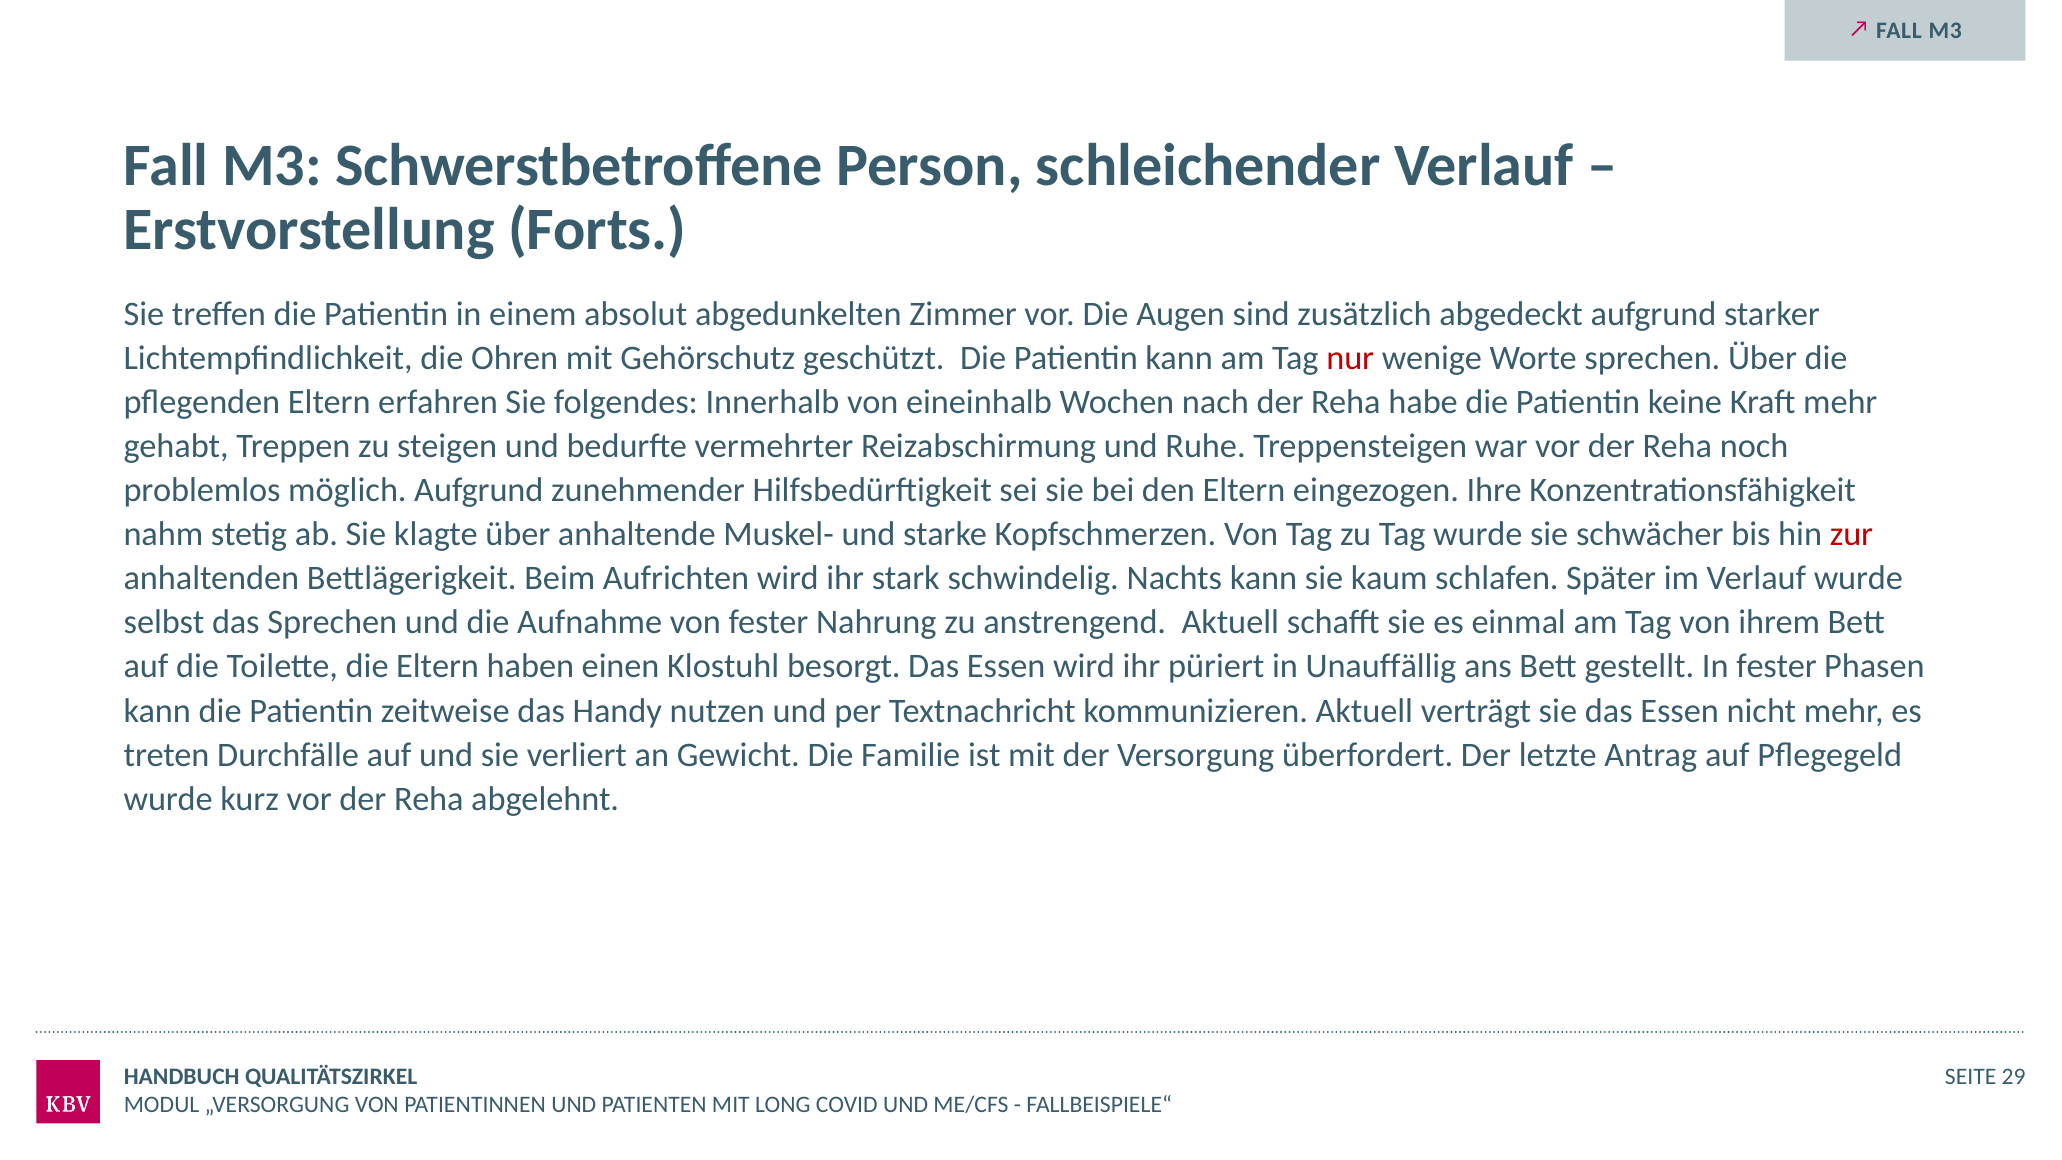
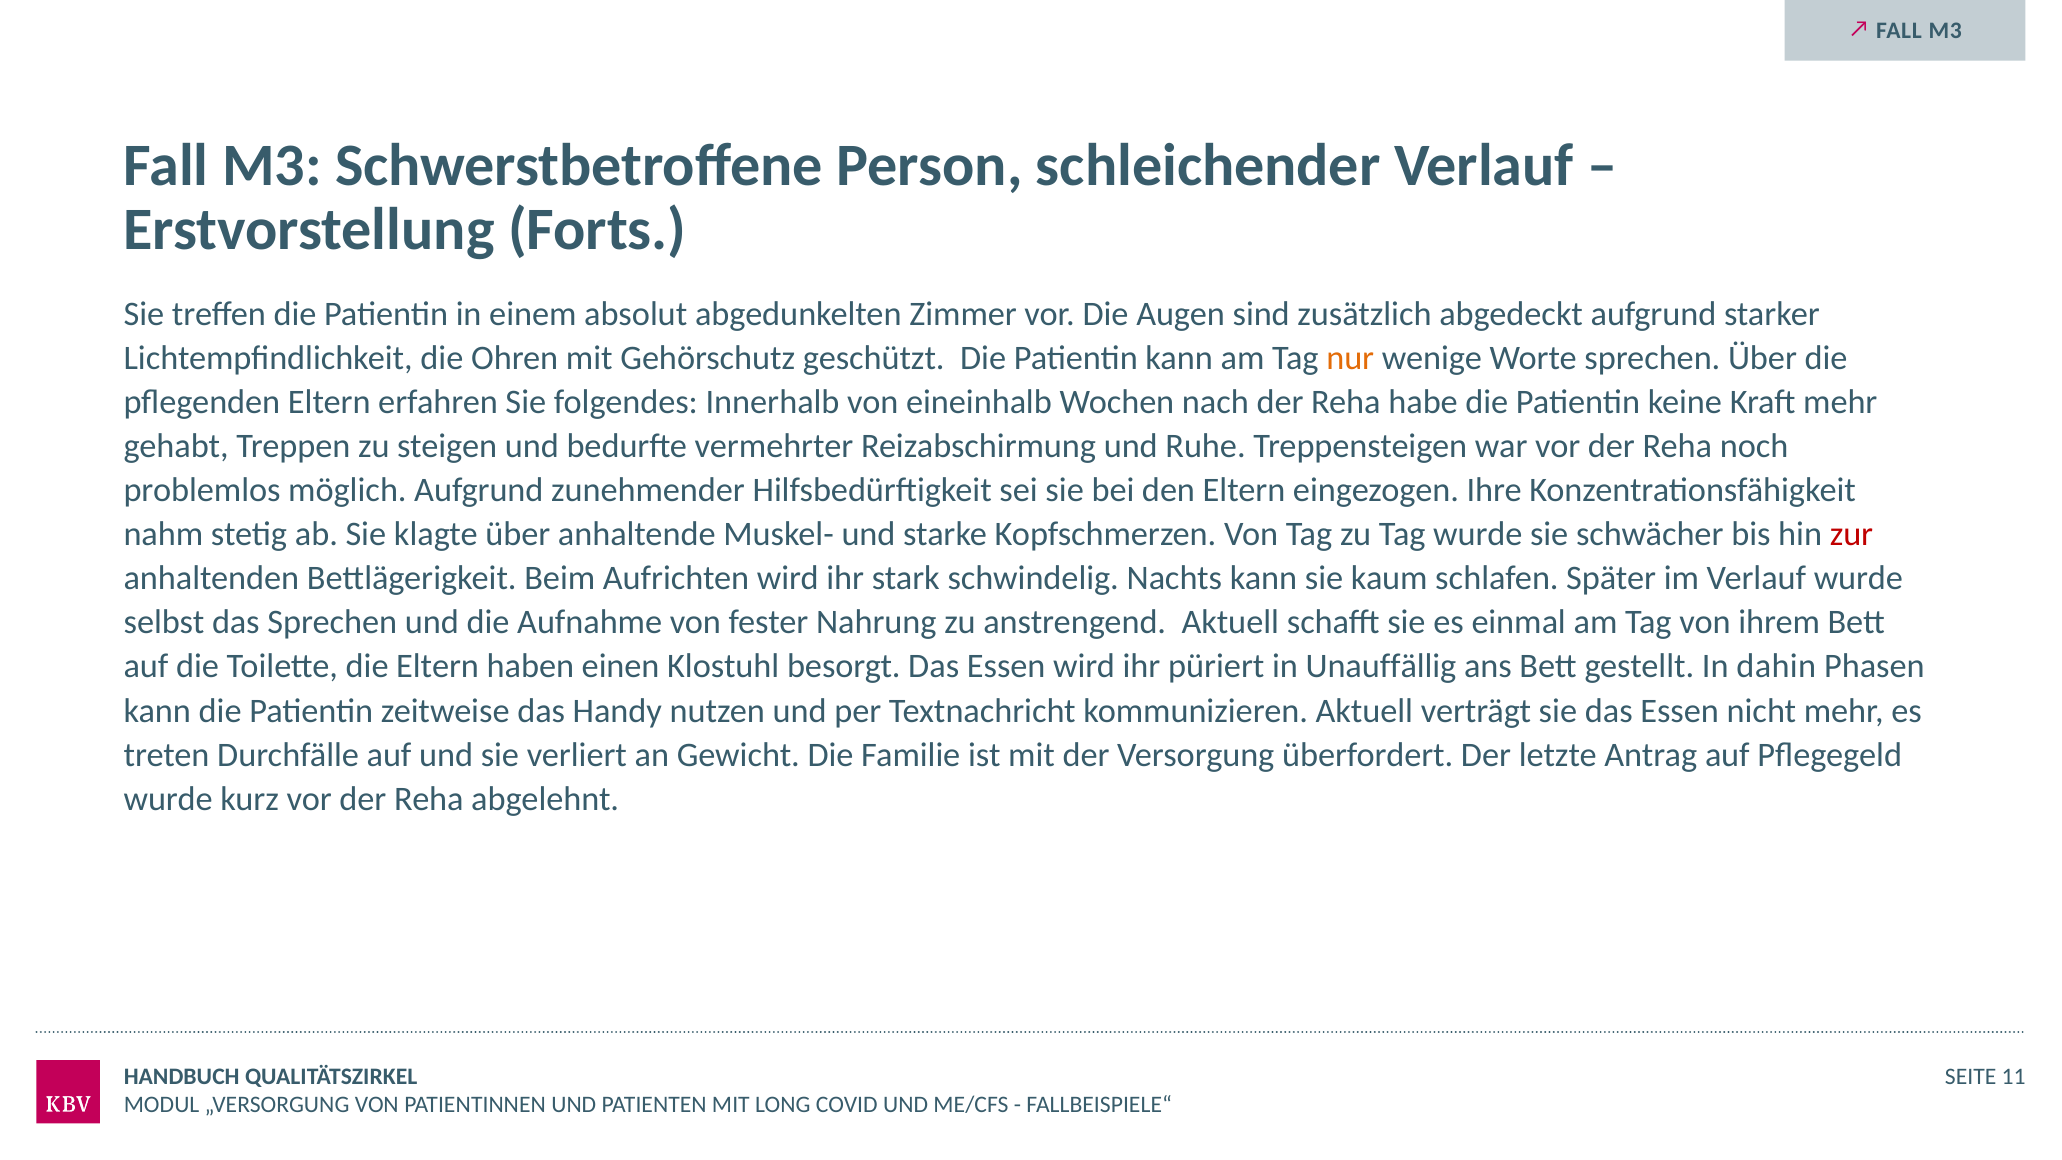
nur colour: red -> orange (1350, 358)
In fester: fester -> dahin (1776, 667)
29: 29 -> 11 (2014, 1077)
